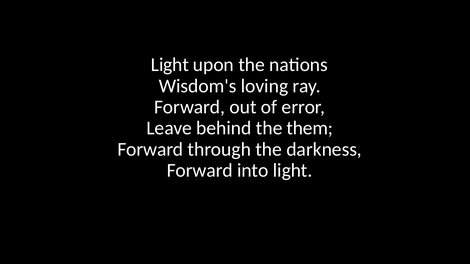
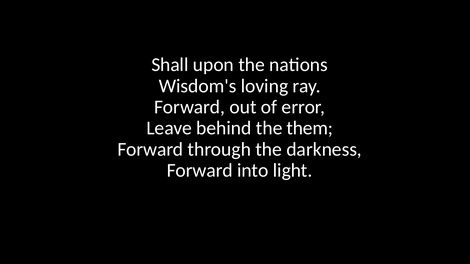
Light: Light -> Shall (170, 65)
